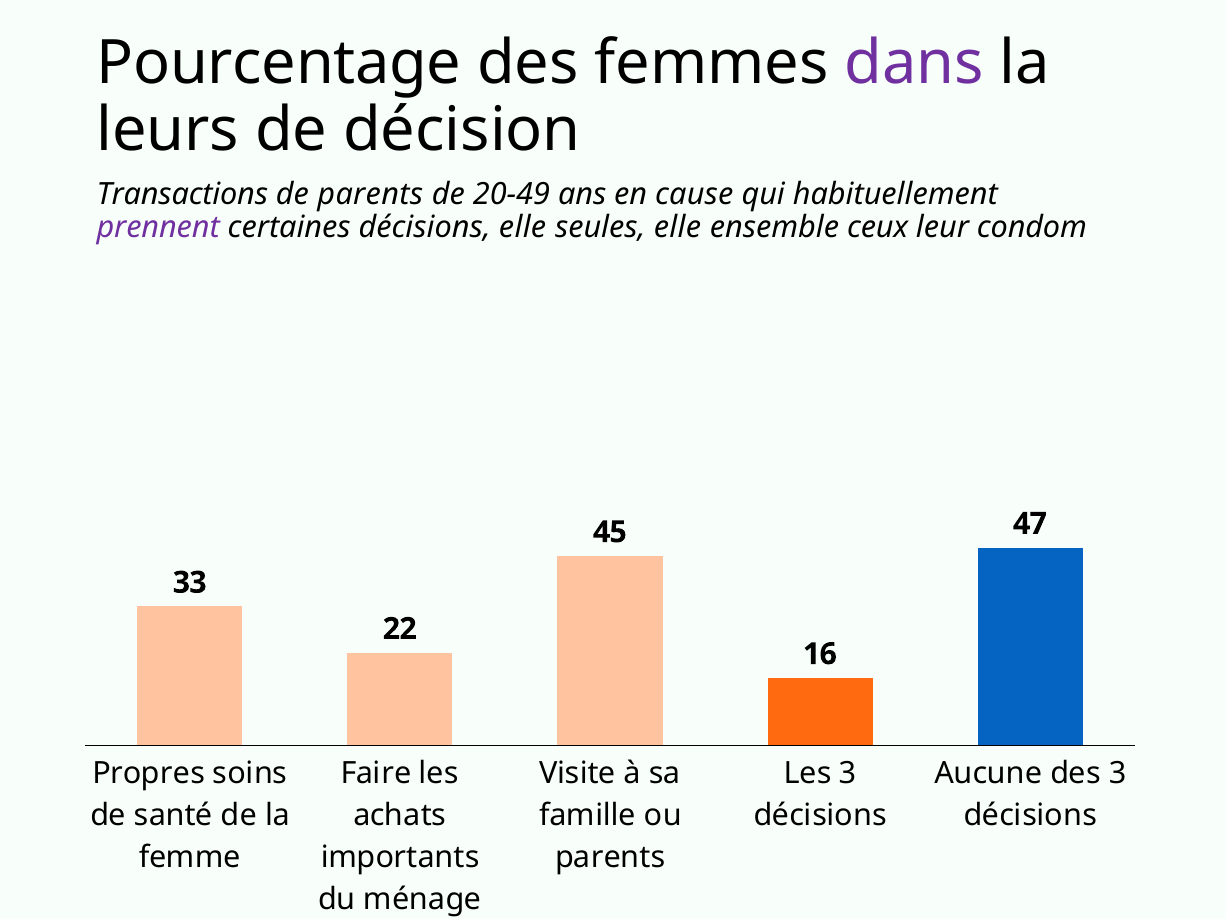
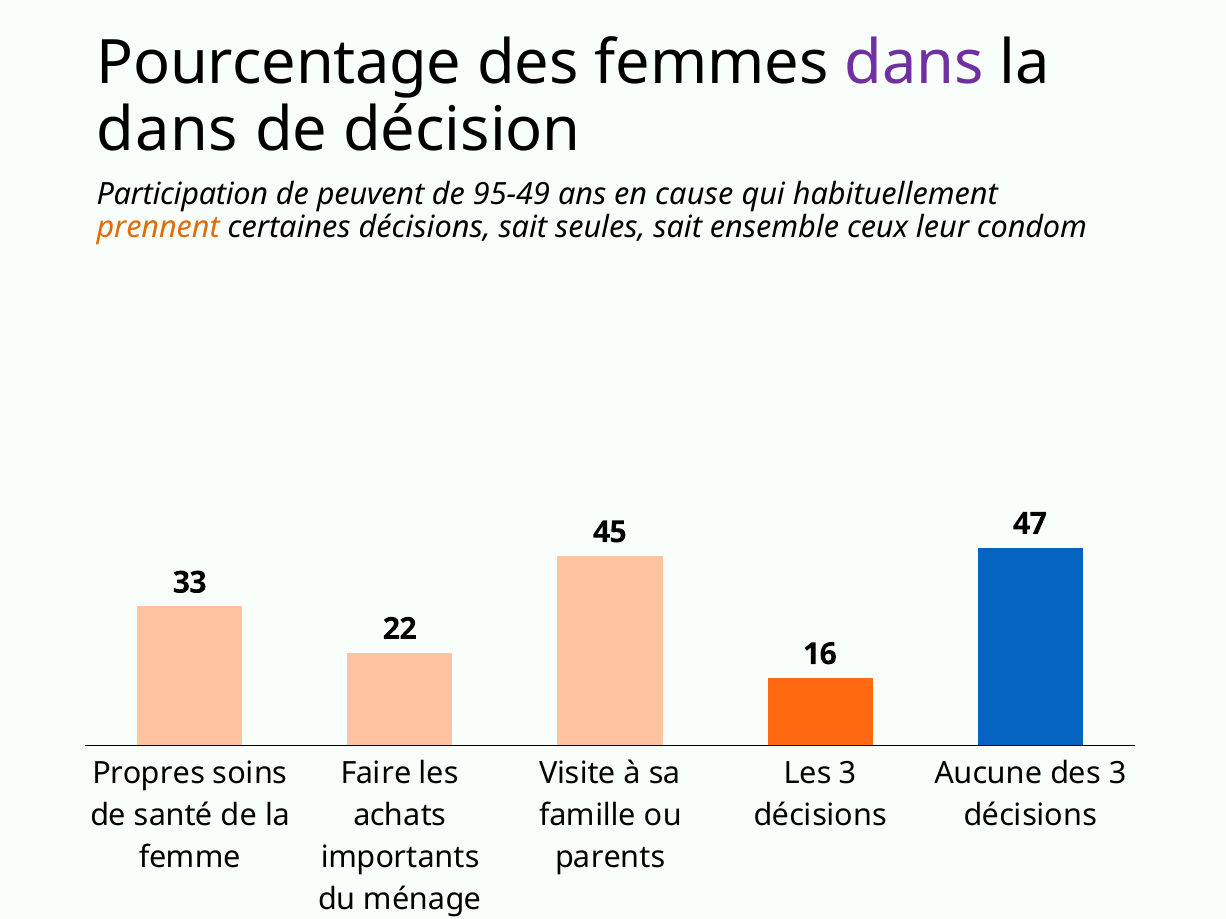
leurs: leurs -> dans (168, 130)
Transactions: Transactions -> Participation (182, 195)
de parents: parents -> peuvent (371, 195)
20-49: 20-49 -> 95-49 (511, 195)
prennent colour: purple -> orange (158, 228)
décisions elle: elle -> sait (523, 228)
seules elle: elle -> sait (678, 228)
